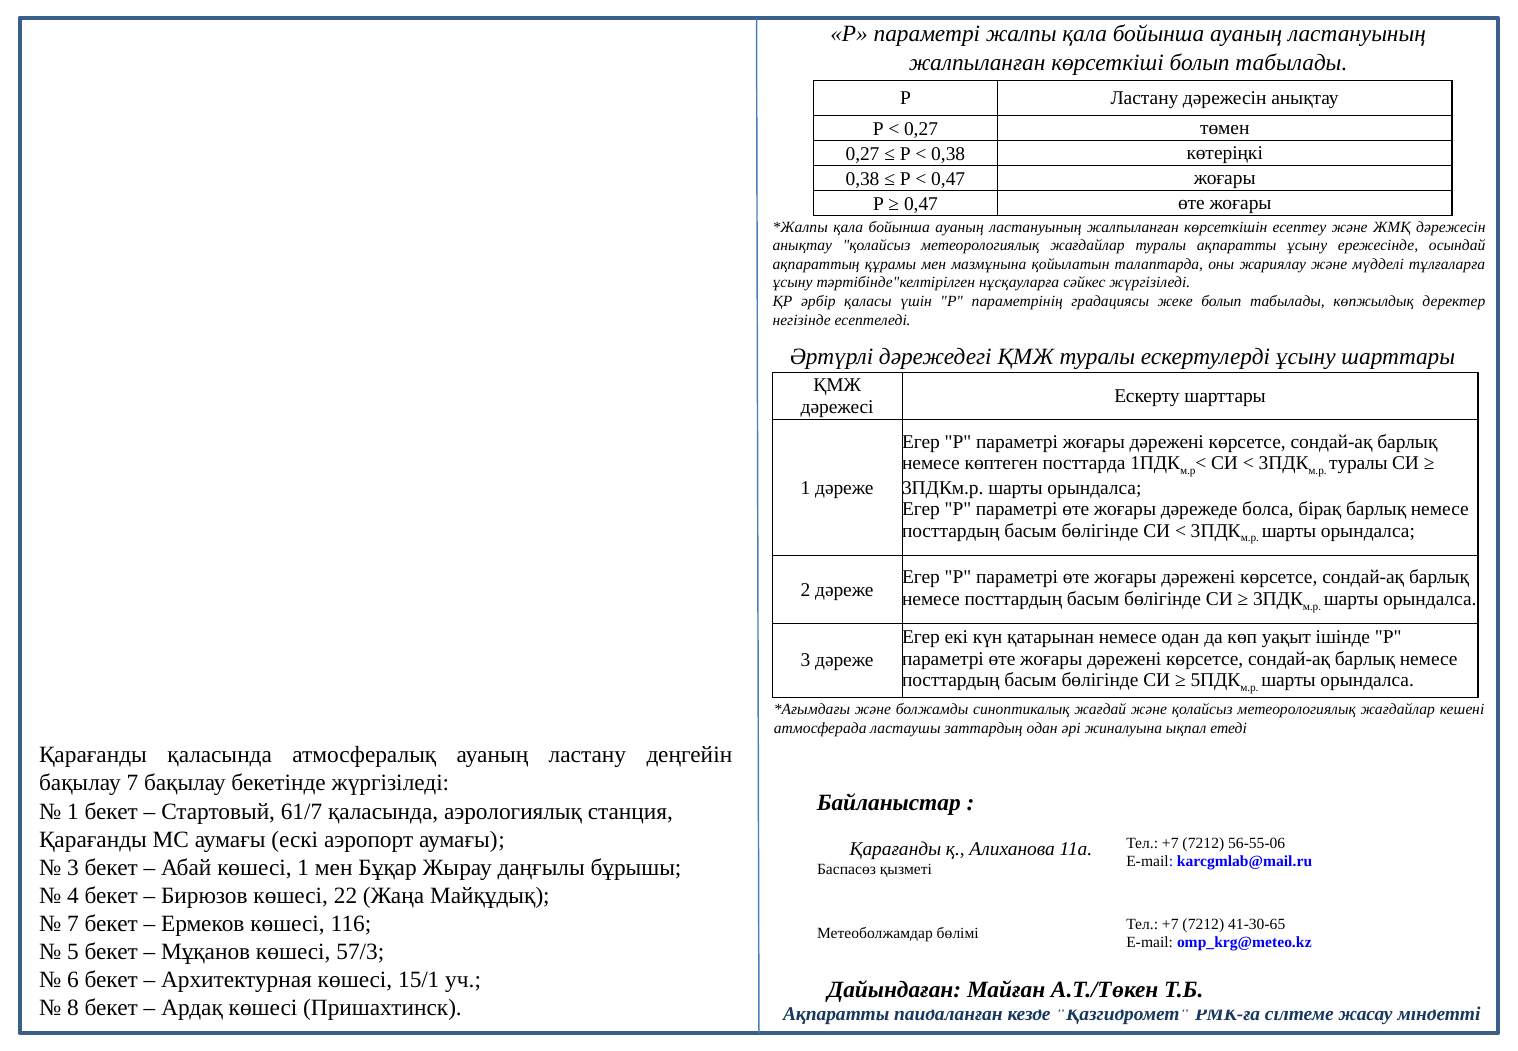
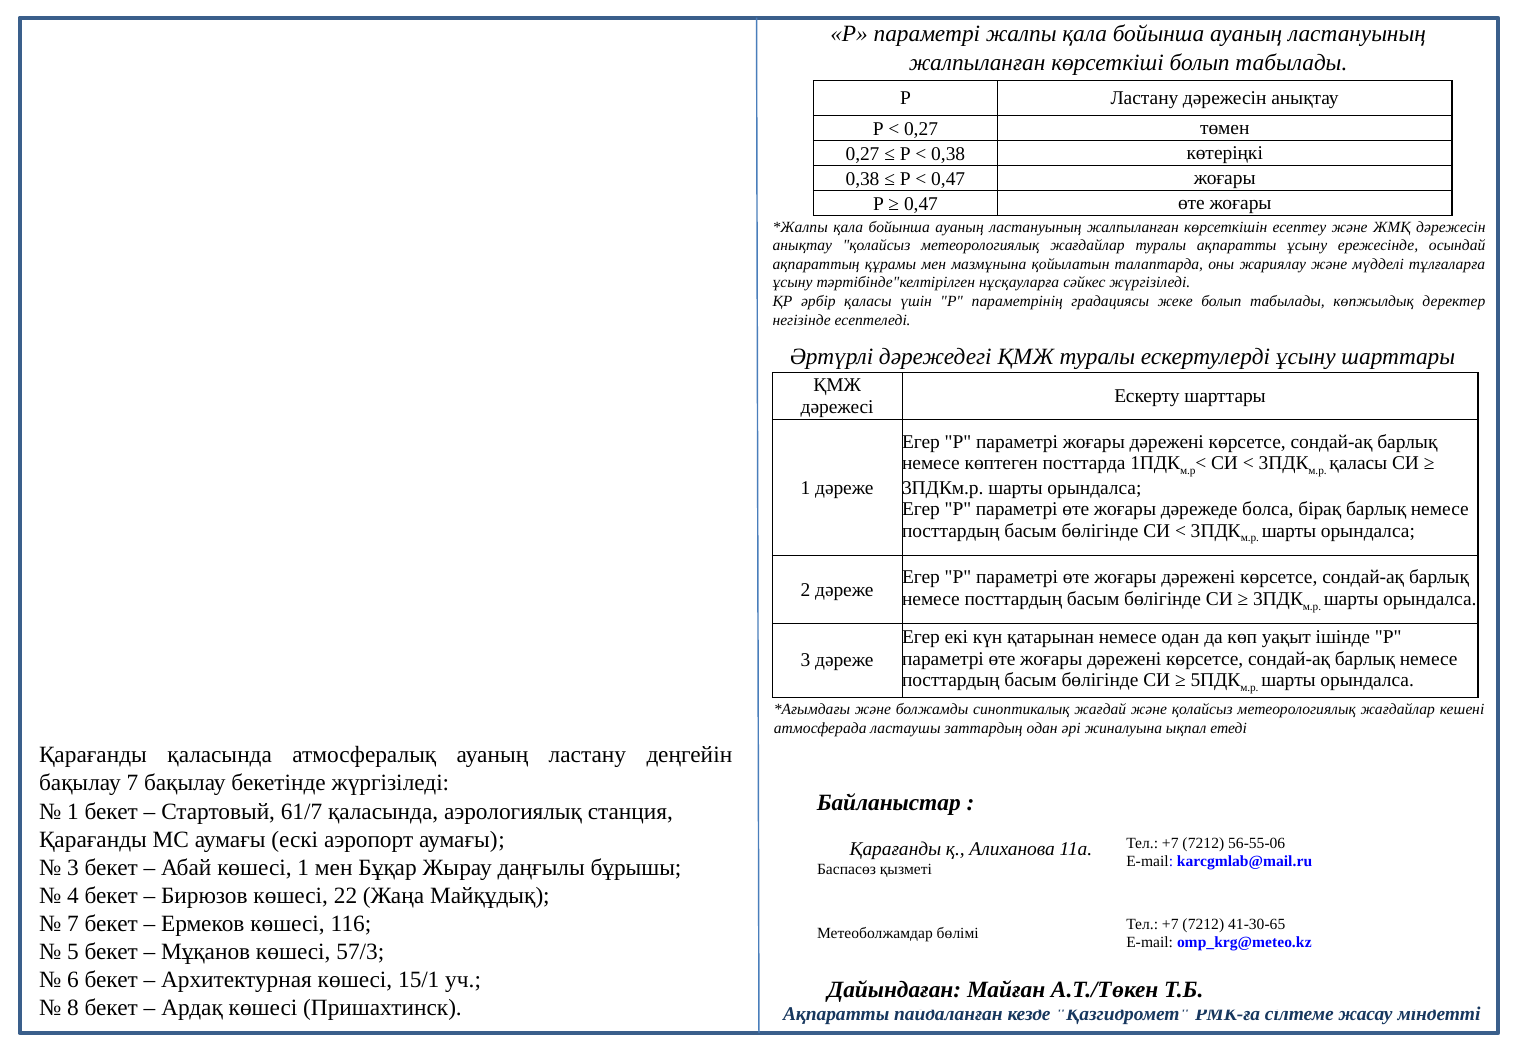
туралы: туралы -> қаласы (1358, 463)
